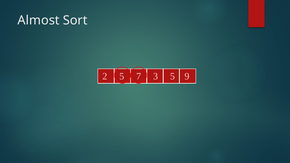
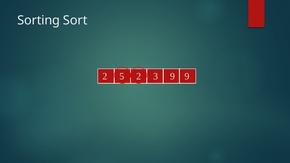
Almost: Almost -> Sorting (39, 20)
5 7: 7 -> 2 (139, 76)
3 5: 5 -> 9 (172, 76)
